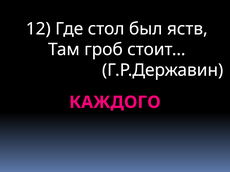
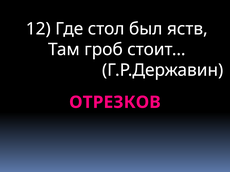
КАЖДОГО: КАЖДОГО -> ОТРЕЗКОВ (115, 103)
